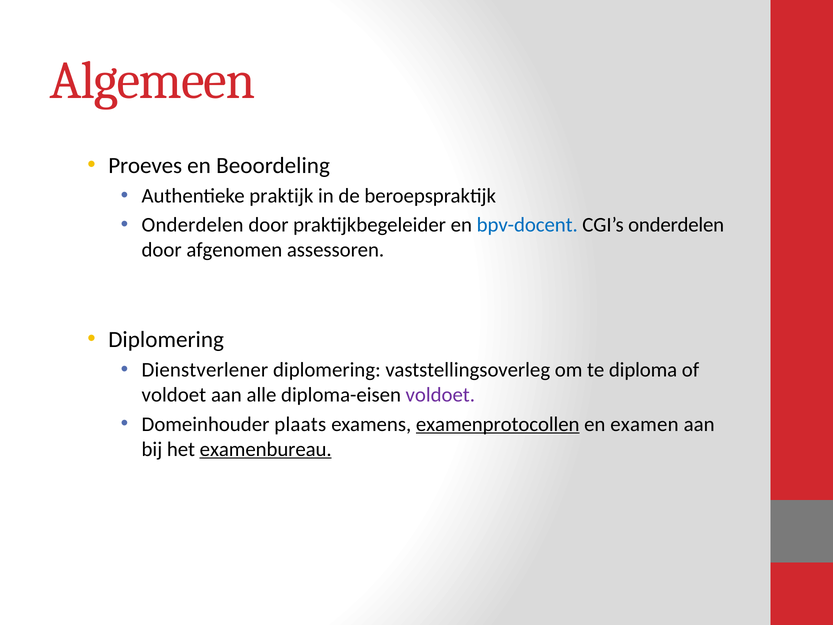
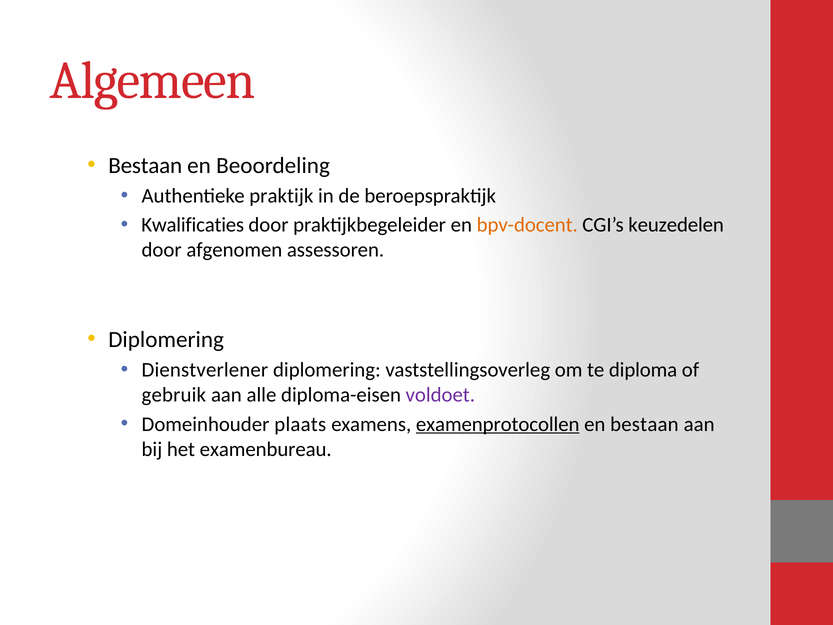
Proeves: Proeves -> Bestaan (145, 165)
Onderdelen: Onderdelen -> Kwalificaties (193, 225)
bpv-docent colour: blue -> orange (527, 225)
CGI’s onderdelen: onderdelen -> keuzedelen (676, 225)
voldoet: voldoet -> gebruik (174, 395)
en examen: examen -> bestaan (644, 424)
examenbureau underline: present -> none (266, 449)
